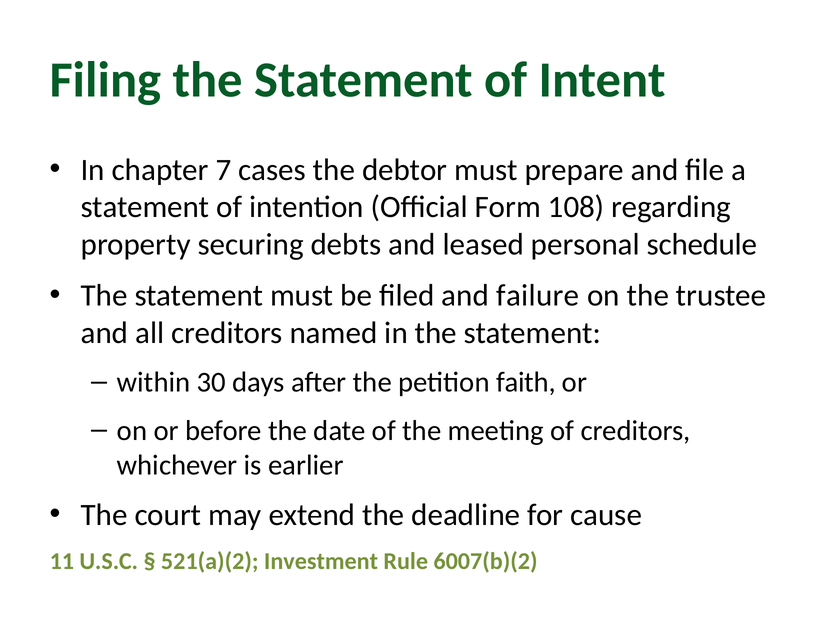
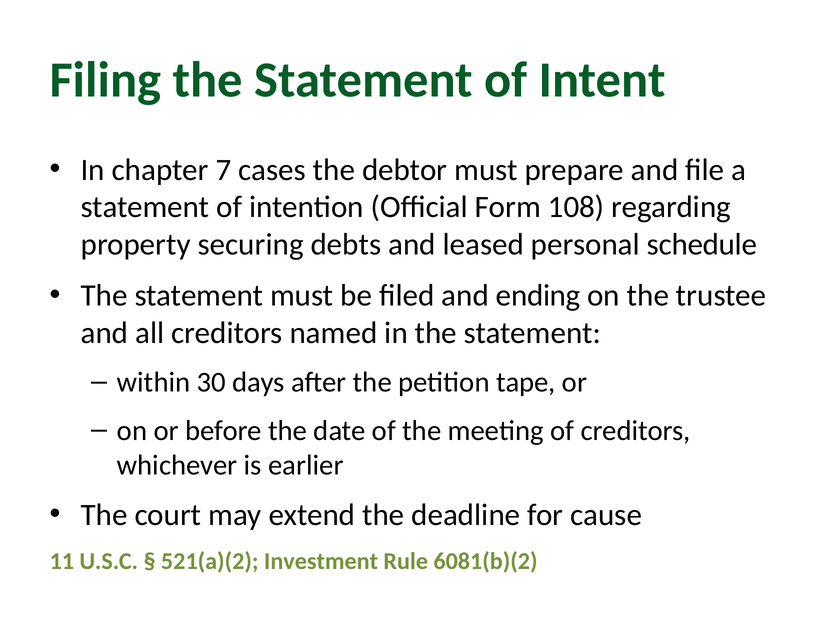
failure: failure -> ending (538, 296)
faith: faith -> tape (526, 382)
6007(b)(2: 6007(b)(2 -> 6081(b)(2 (485, 561)
